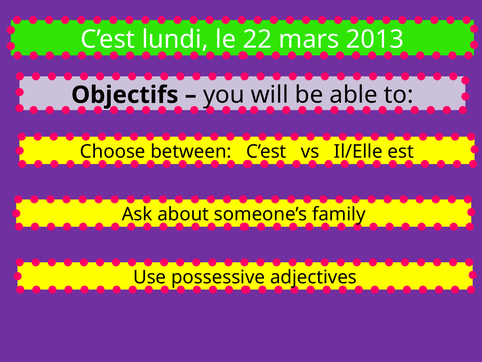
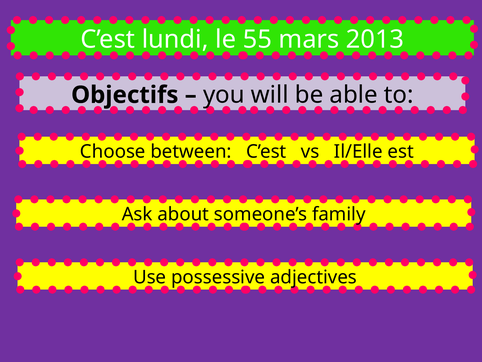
22: 22 -> 55 (257, 39)
